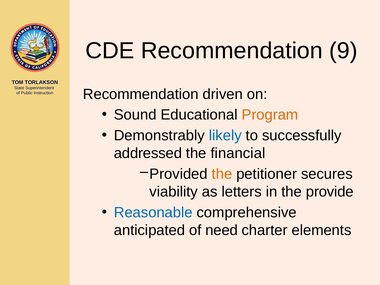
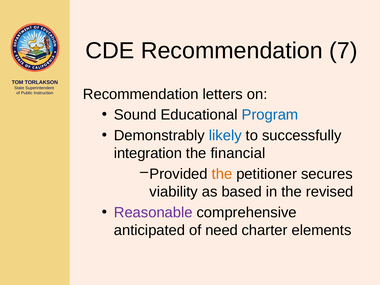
9: 9 -> 7 (343, 51)
driven: driven -> letters (223, 94)
Program colour: orange -> blue (270, 115)
addressed: addressed -> integration (148, 153)
letters: letters -> based (242, 192)
provide: provide -> revised (330, 192)
Reasonable colour: blue -> purple (153, 212)
